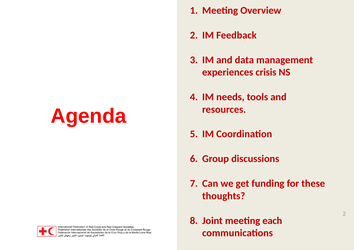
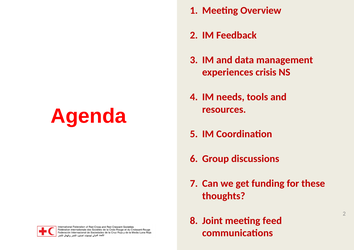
each: each -> feed (272, 221)
